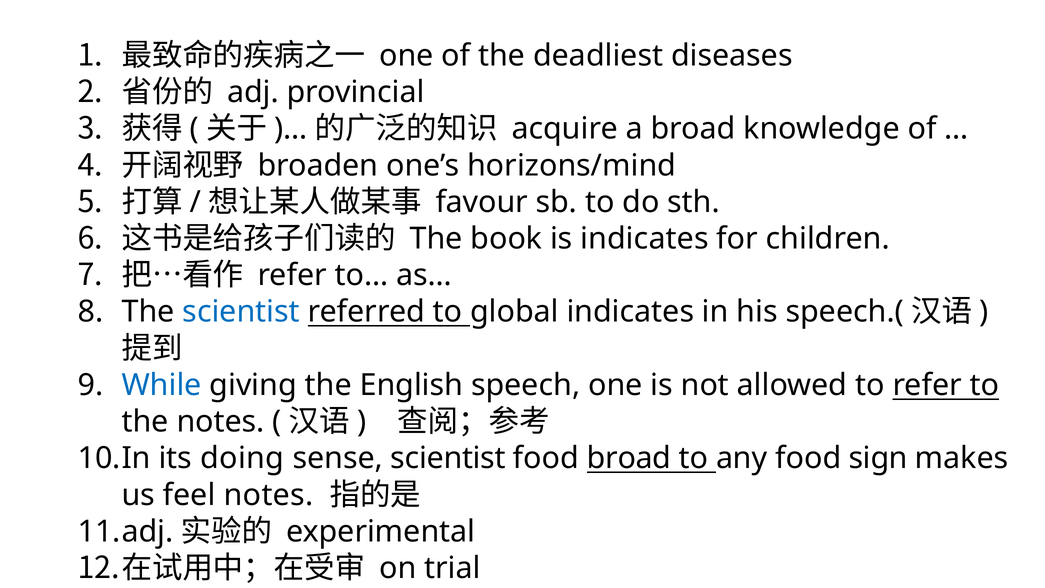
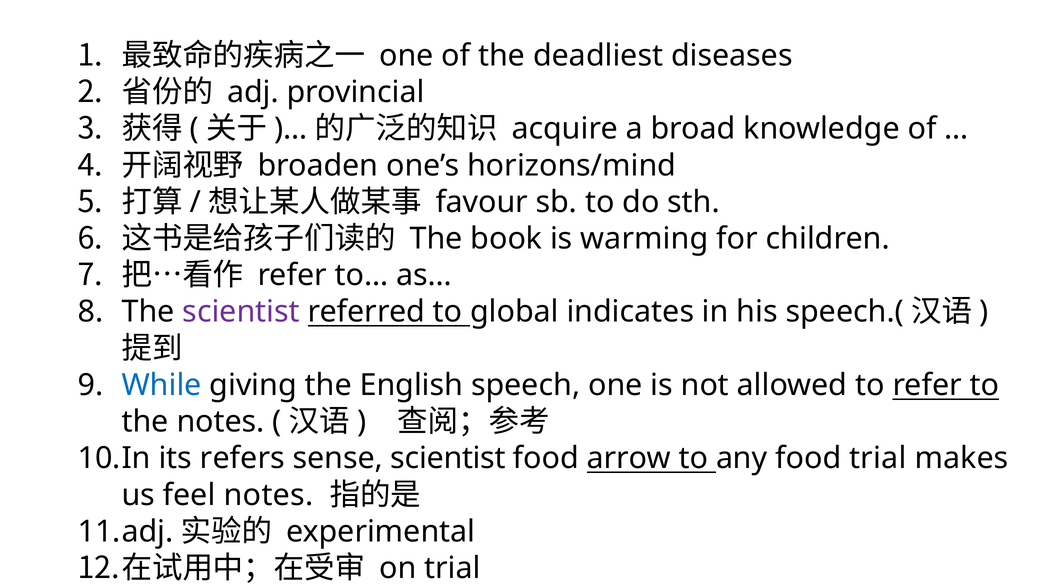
is indicates: indicates -> warming (644, 239)
scientist colour: blue -> purple (241, 312)
doing: doing -> refers (242, 458)
food broad: broad -> arrow (629, 458)
food sign: sign -> trial (878, 458)
